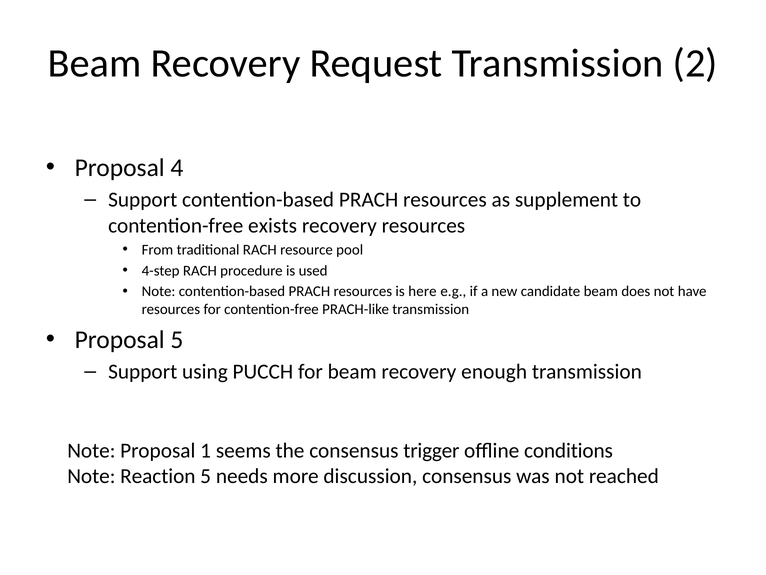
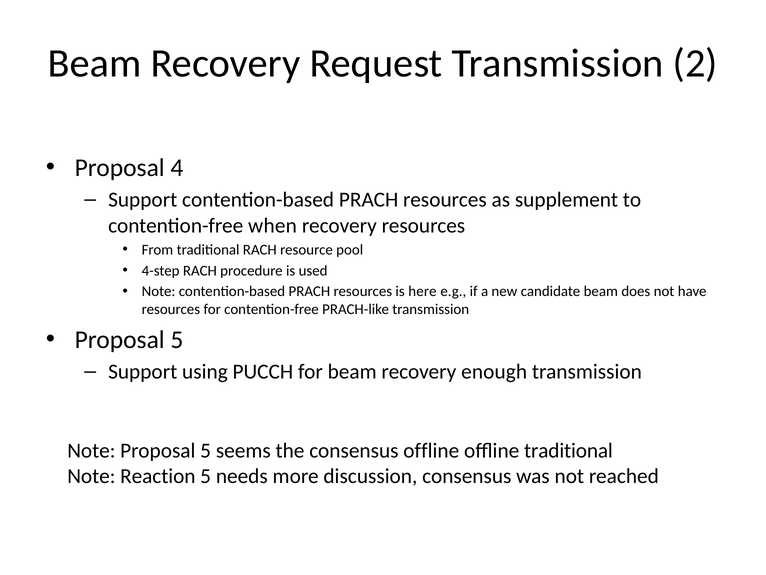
exists: exists -> when (272, 225)
Note Proposal 1: 1 -> 5 (206, 450)
consensus trigger: trigger -> offline (431, 450)
offline conditions: conditions -> traditional (568, 450)
